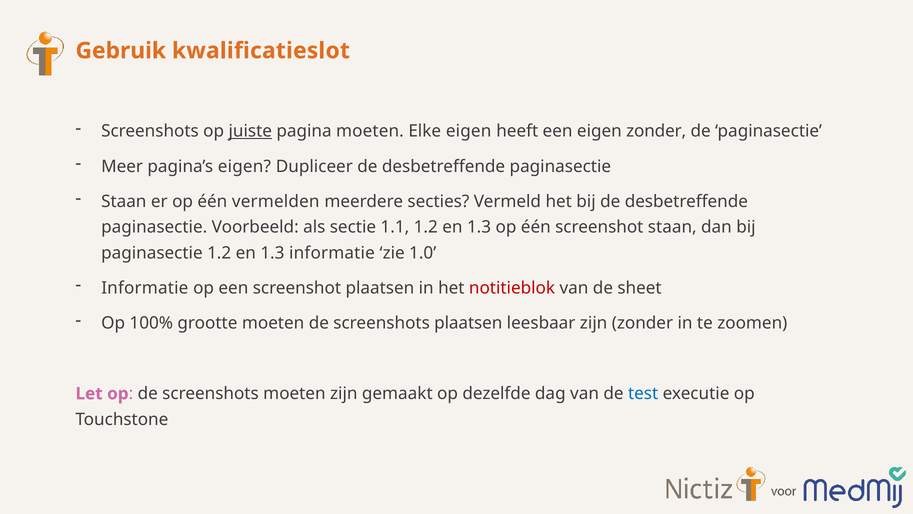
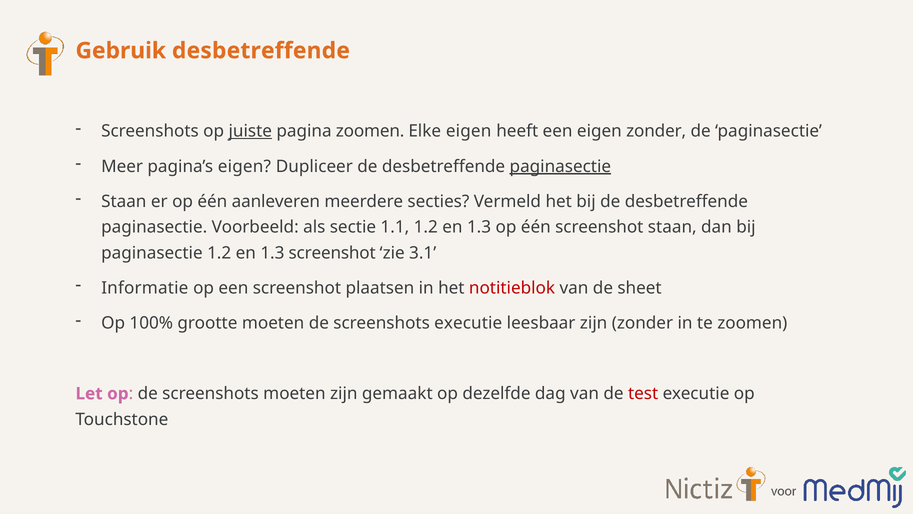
Gebruik kwalificatieslot: kwalificatieslot -> desbetreffende (261, 51)
pagina moeten: moeten -> zoomen (370, 131)
paginasectie underline: none -> present (560, 166)
vermelden: vermelden -> aanleveren (276, 201)
1.3 informatie: informatie -> screenshot (332, 253)
1.0: 1.0 -> 3.1 (423, 253)
screenshots plaatsen: plaatsen -> executie (468, 323)
test colour: blue -> red (643, 393)
